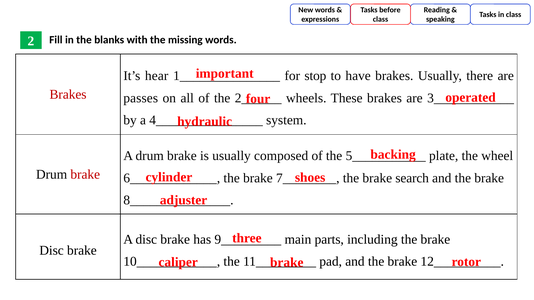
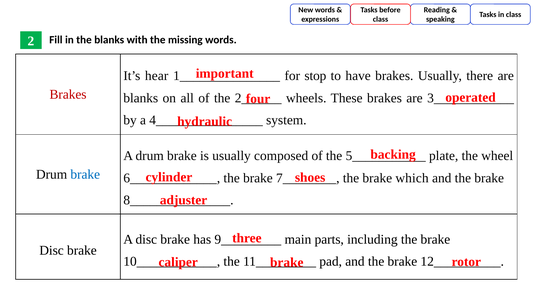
passes: passes -> blanks (141, 98)
brake colour: red -> blue (85, 175)
search: search -> which (412, 178)
